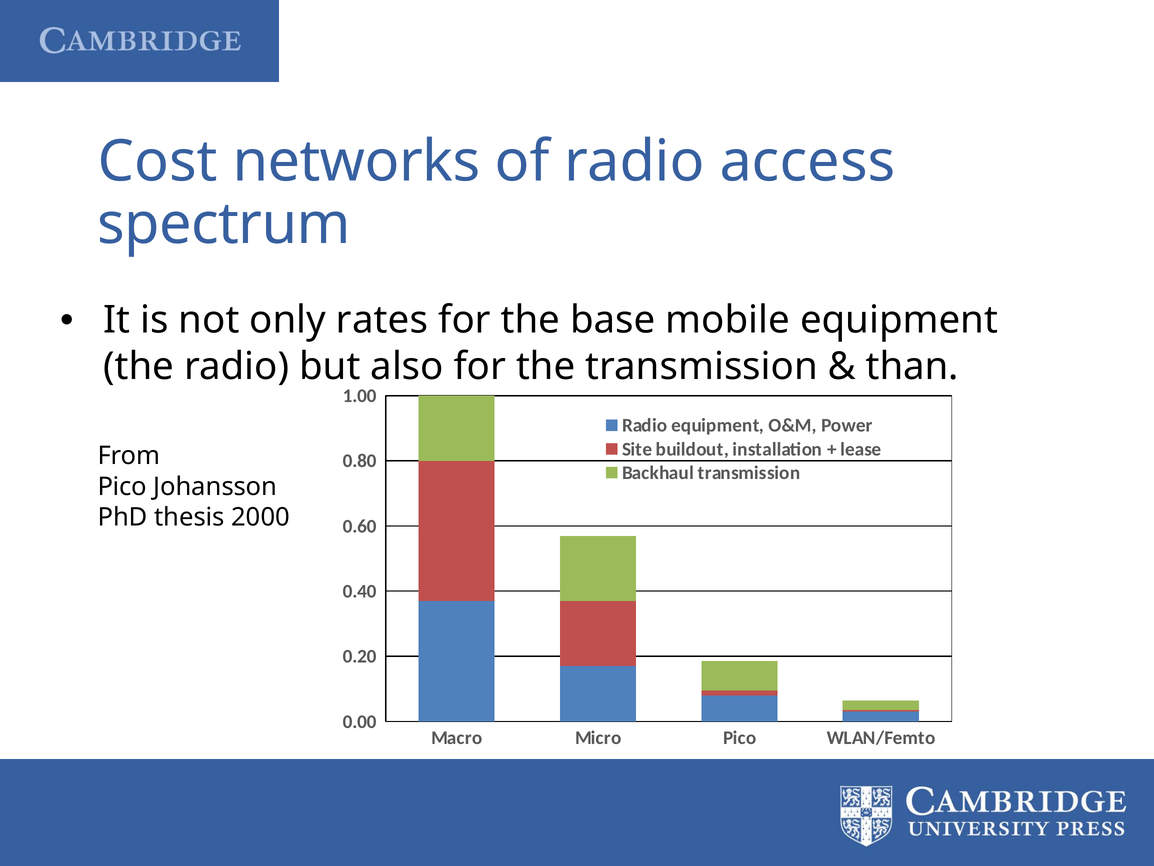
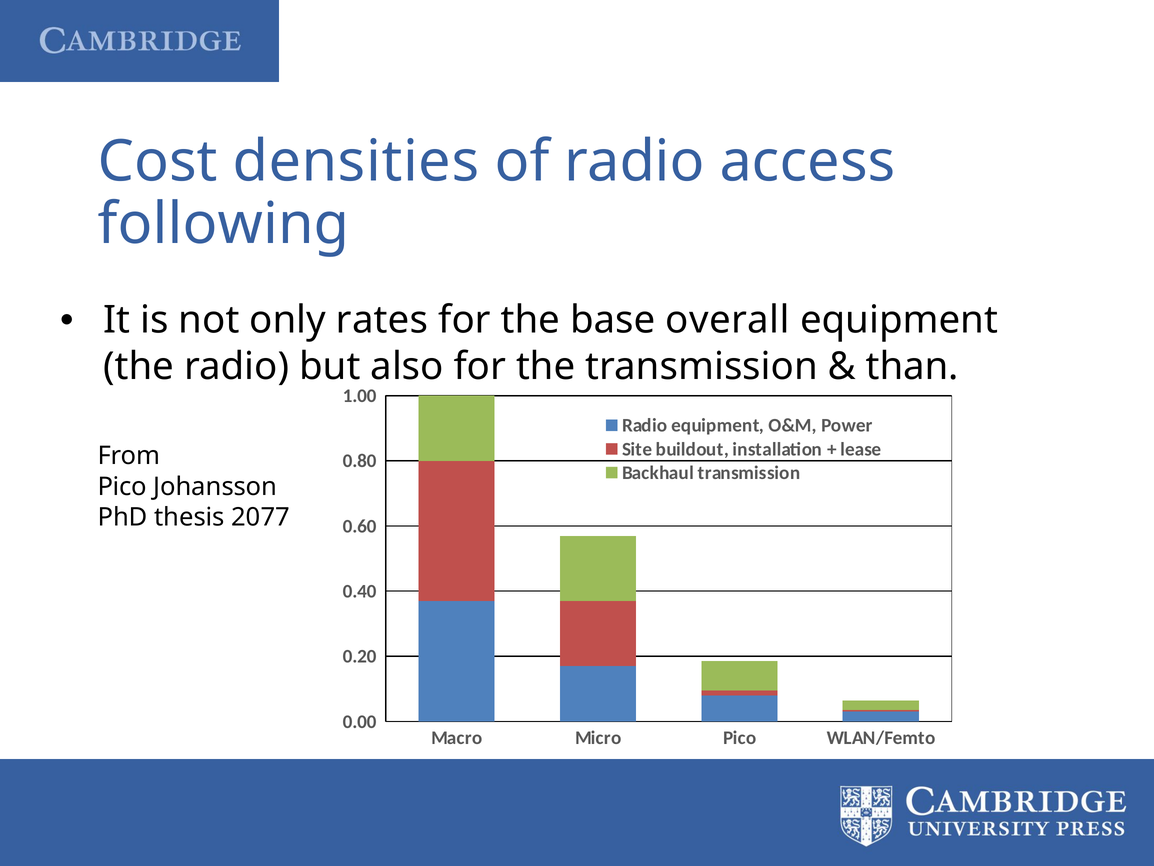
networks: networks -> densities (356, 162)
spectrum: spectrum -> following (224, 224)
mobile: mobile -> overall (728, 320)
2000: 2000 -> 2077 (261, 517)
